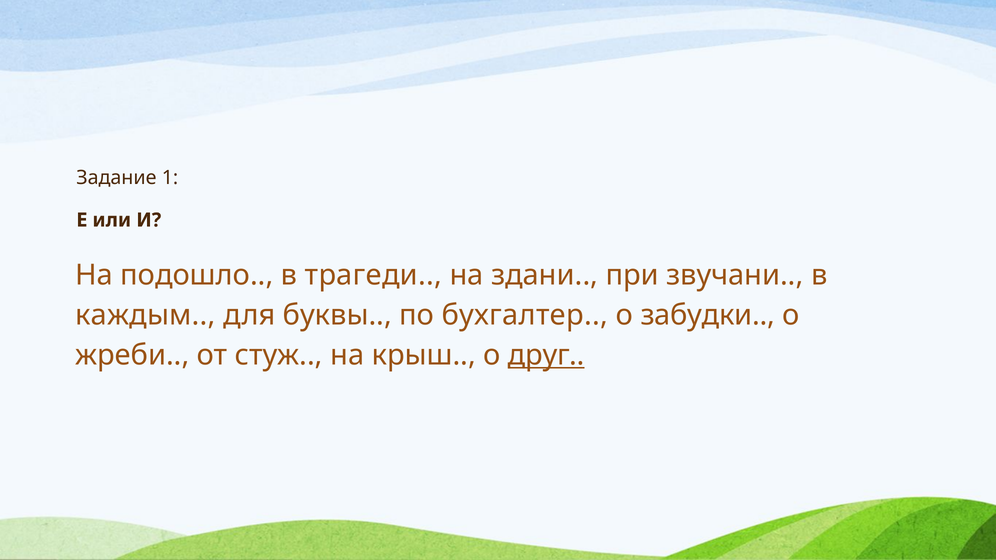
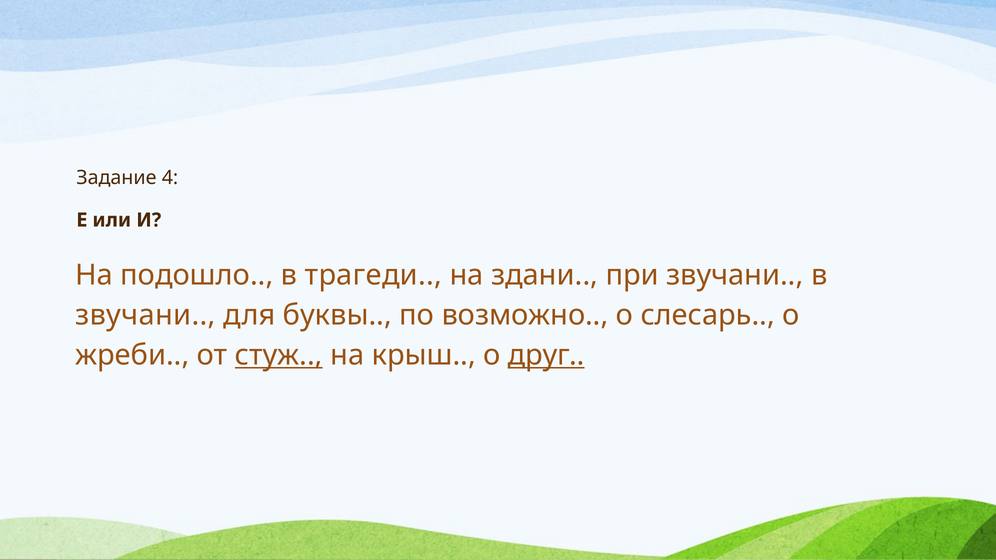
1: 1 -> 4 (170, 178)
каждым: каждым -> звучани (145, 315)
бухгалтер: бухгалтер -> возможно (525, 315)
забудки: забудки -> слесарь (708, 315)
стуж underline: none -> present (279, 355)
